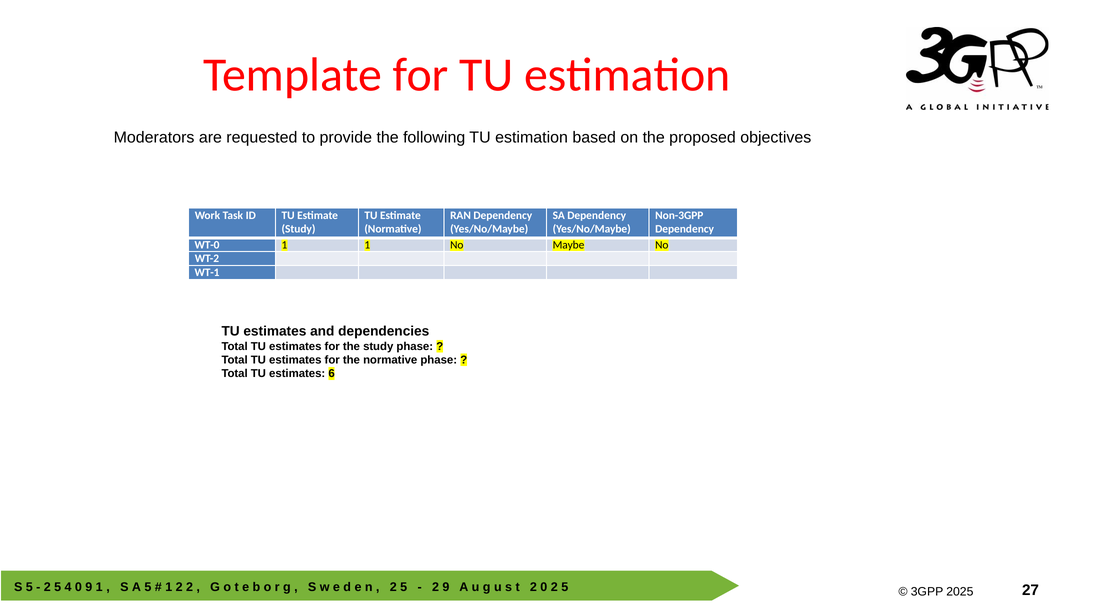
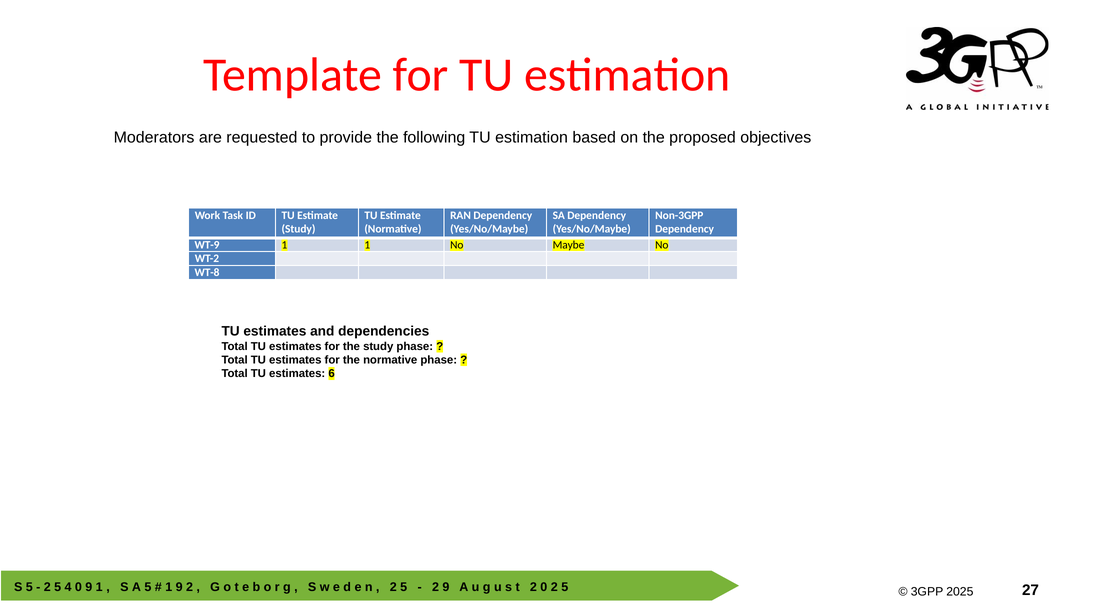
WT-0: WT-0 -> WT-9 (207, 245)
WT-1: WT-1 -> WT-8 (207, 273)
1 2: 2 -> 9 (179, 588)
